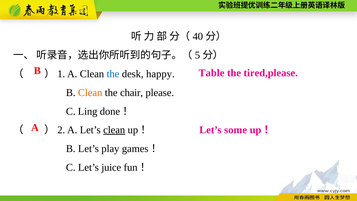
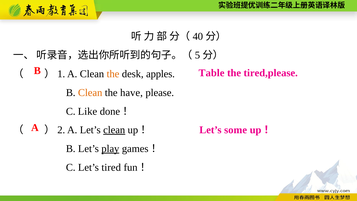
the colour: blue -> orange (113, 74)
happy: happy -> apples (160, 74)
chair: chair -> have (131, 93)
Ling: Ling -> Like (88, 111)
play underline: none -> present (110, 149)
juice: juice -> tired (111, 167)
